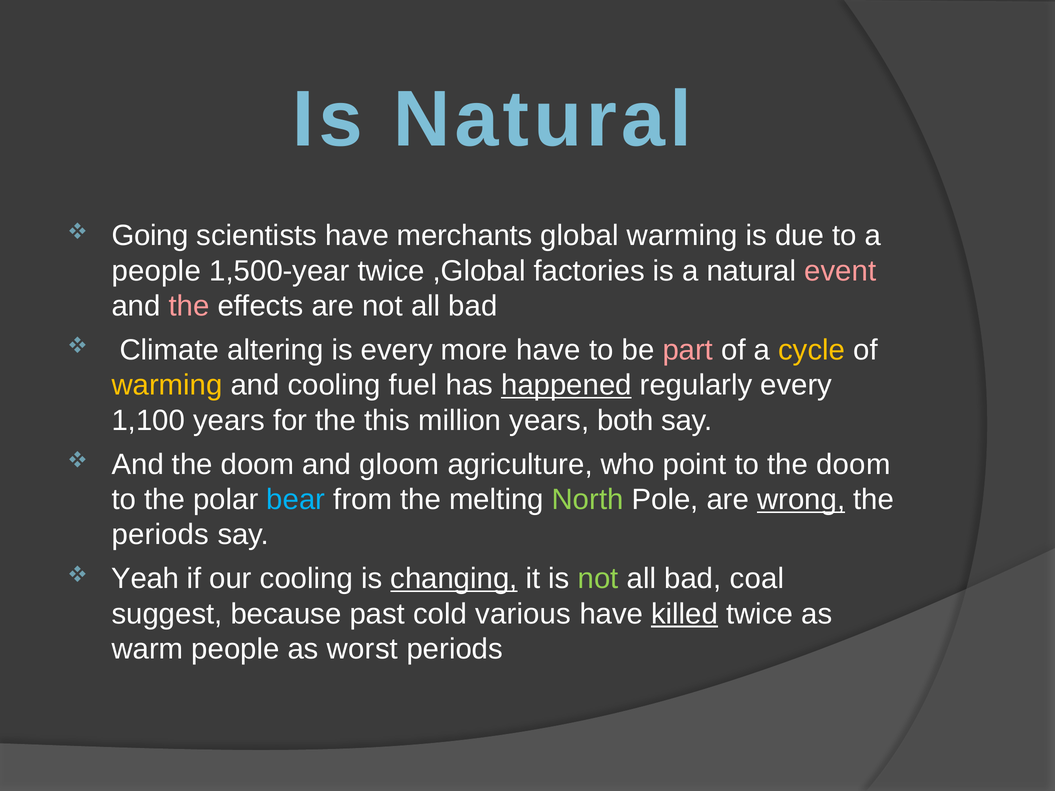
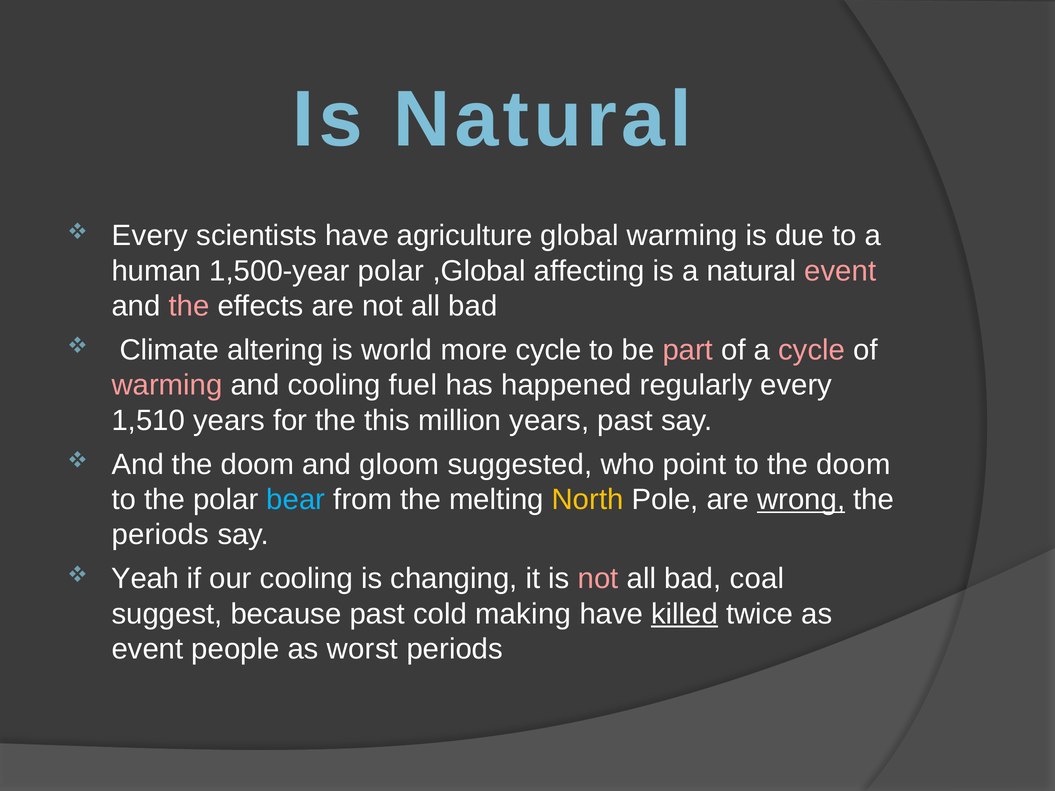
Going: Going -> Every (150, 236)
merchants: merchants -> agriculture (465, 236)
people: people -> human (156, 271)
1,500-year twice: twice -> polar (391, 271)
factories: factories -> affecting (589, 271)
is every: every -> world (397, 350)
more have: have -> cycle (549, 350)
cycle colour: yellow -> pink (812, 350)
warming colour: yellow -> pink (167, 385)
happened underline: present -> none (566, 385)
1,100: 1,100 -> 1,510 (148, 421)
years both: both -> past (625, 421)
agriculture: agriculture -> suggested (520, 465)
North colour: light green -> yellow (588, 500)
changing underline: present -> none (454, 579)
not colour: light green -> pink (598, 579)
various: various -> making (523, 614)
warm: warm -> event (147, 649)
